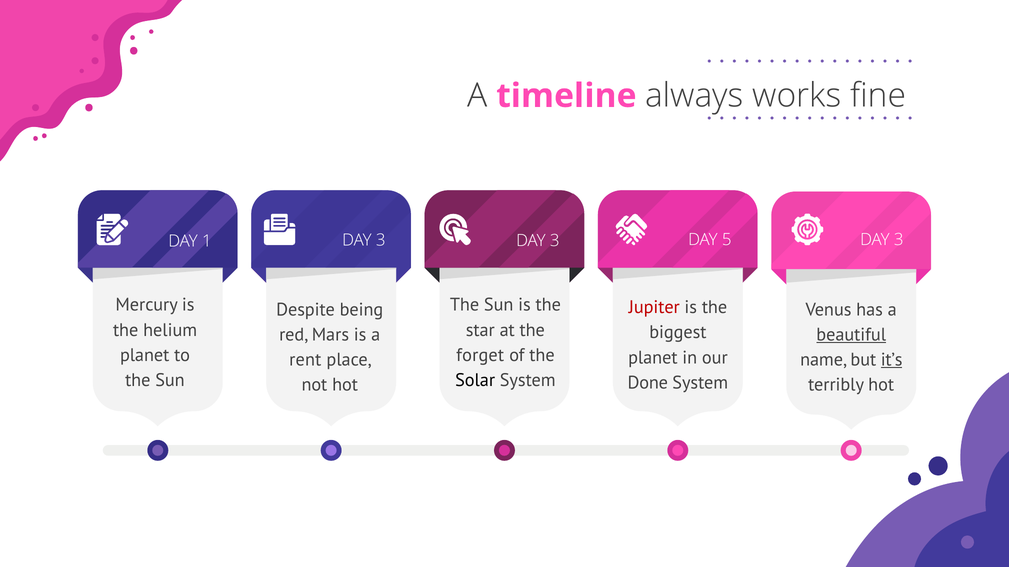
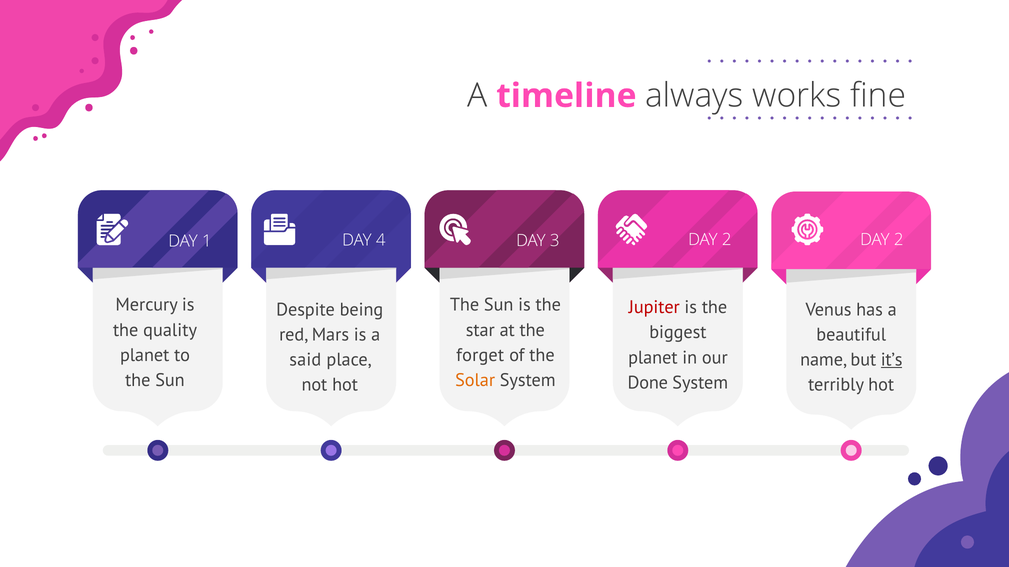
5: 5 -> 2 (727, 240)
3 DAY 3: 3 -> 2 (899, 240)
1 DAY 3: 3 -> 4 (381, 241)
helium: helium -> quality (170, 330)
beautiful underline: present -> none (851, 335)
rent: rent -> said (305, 360)
Solar colour: black -> orange (475, 381)
